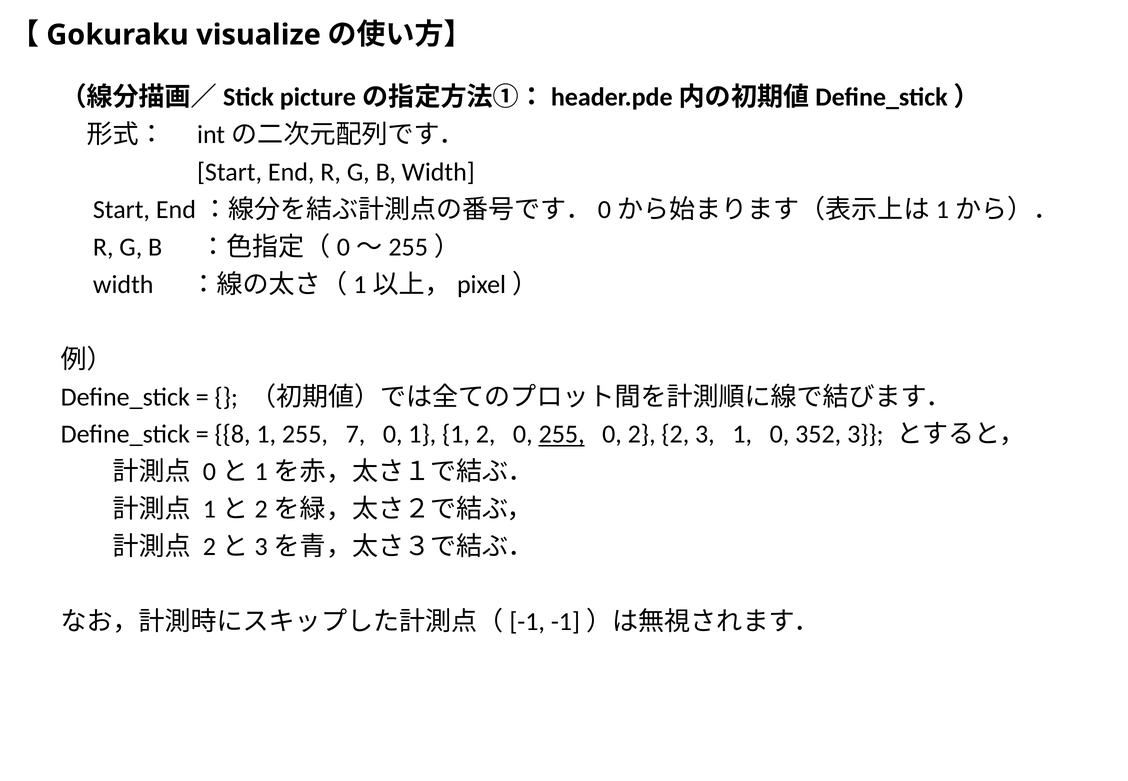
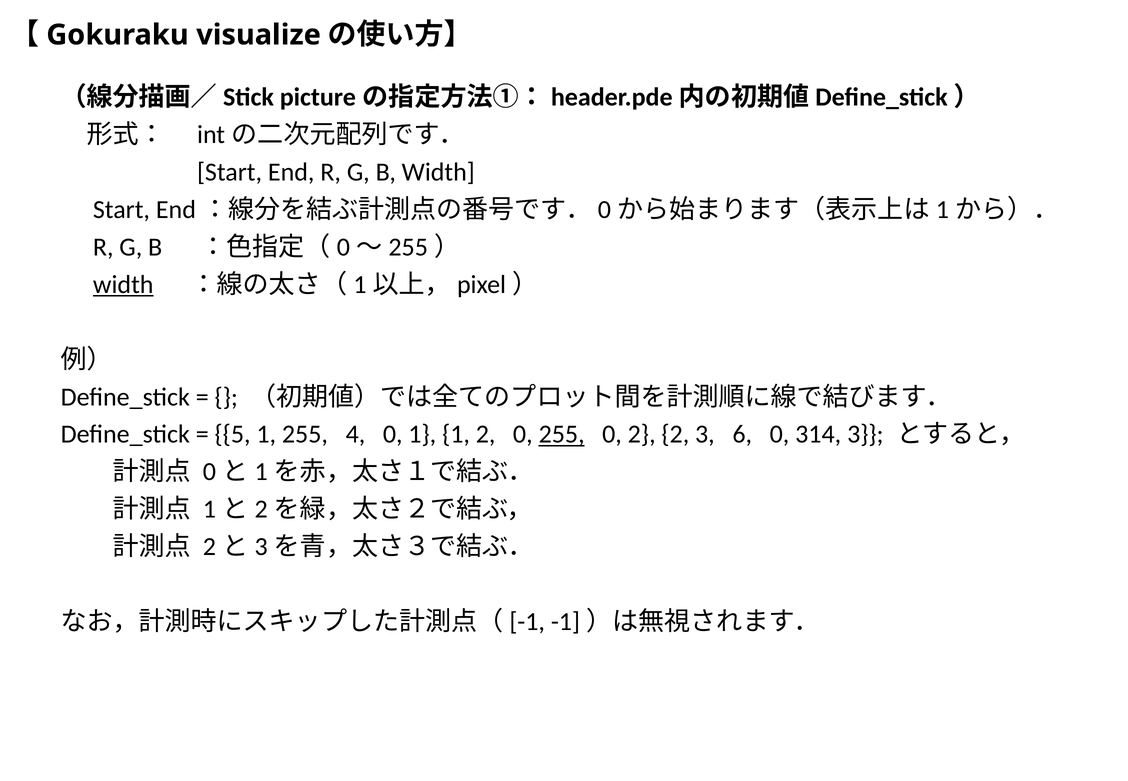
width underline: none -> present (123, 284)
8: 8 -> 5 (233, 434)
7: 7 -> 4 (355, 434)
3 1: 1 -> 6 (742, 434)
352: 352 -> 314 (818, 434)
